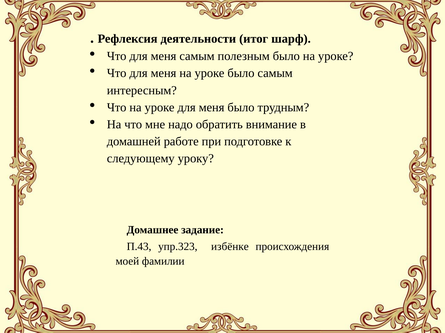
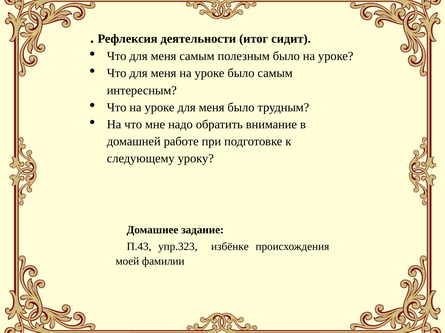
шарф: шарф -> сидит (291, 39)
